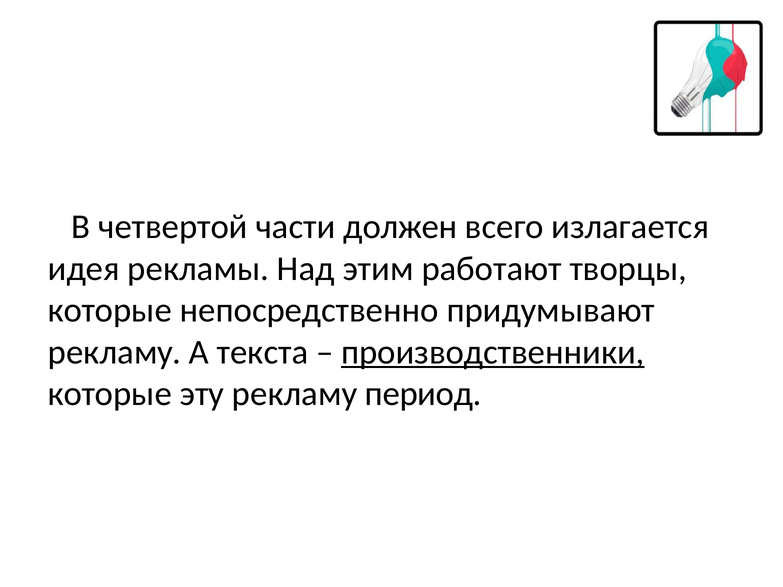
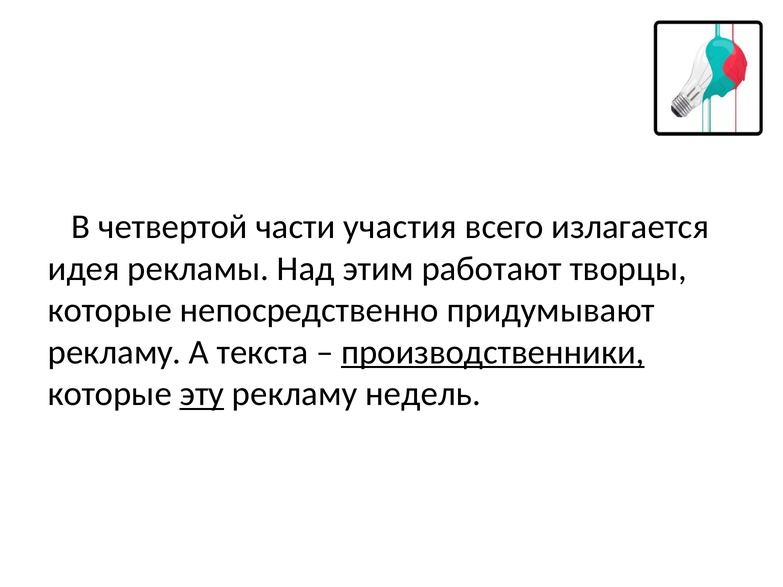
должен: должен -> участия (400, 227)
эту underline: none -> present (202, 394)
период: период -> недель (423, 394)
